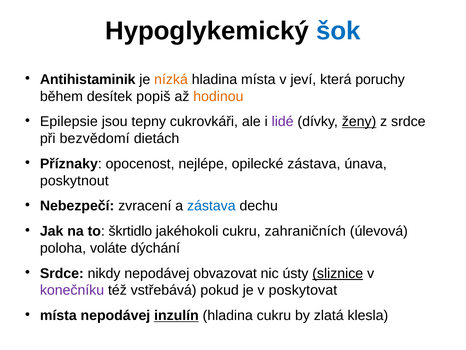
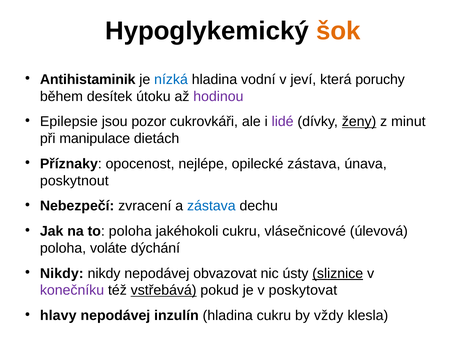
šok colour: blue -> orange (338, 31)
nízká colour: orange -> blue (171, 79)
hladina místa: místa -> vodní (258, 79)
popiš: popiš -> útoku (153, 96)
hodinou colour: orange -> purple (218, 96)
tepny: tepny -> pozor (149, 121)
z srdce: srdce -> minut (408, 121)
bezvědomí: bezvědomí -> manipulace (95, 138)
to škrtidlo: škrtidlo -> poloha (130, 231)
zahraničních: zahraničních -> vlásečnicové (305, 231)
Srdce: Srdce -> Nikdy (62, 273)
vstřebává underline: none -> present (164, 290)
místa: místa -> hlavy (58, 315)
inzulín underline: present -> none (176, 315)
zlatá: zlatá -> vždy (329, 315)
